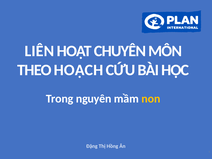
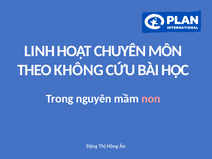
LIÊN: LIÊN -> LINH (40, 51)
HOẠCH: HOẠCH -> KHÔNG (79, 70)
non colour: yellow -> pink (151, 99)
